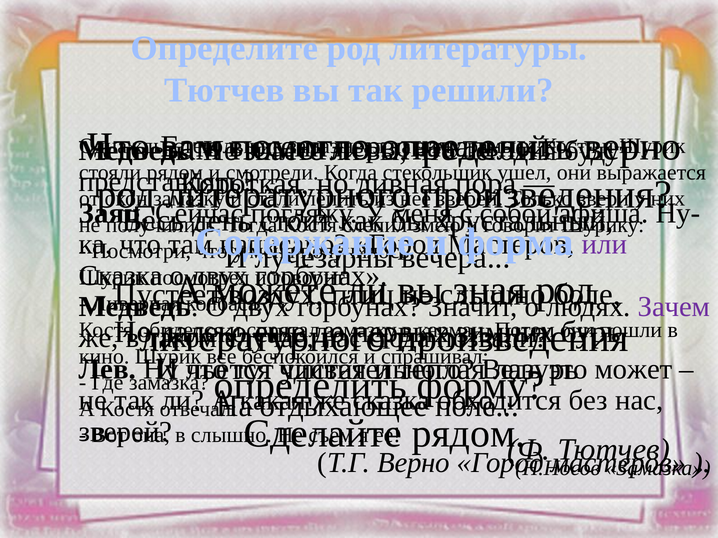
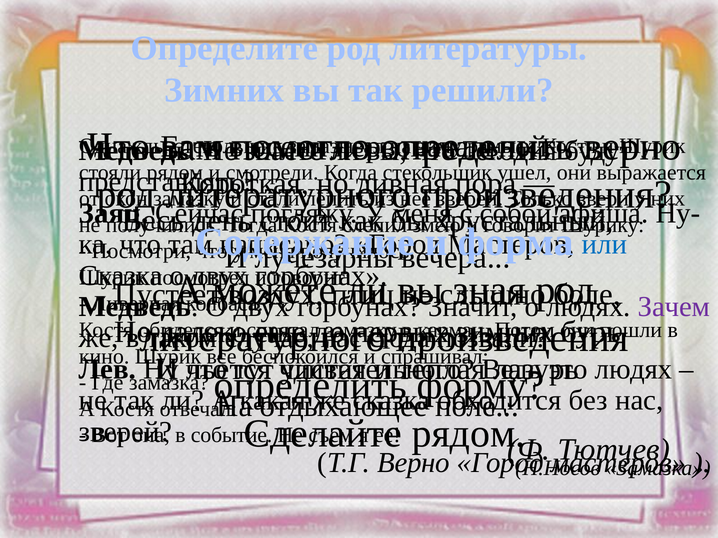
Тютчев: Тютчев -> Зимних (224, 90)
или colour: purple -> blue (604, 245)
может: может -> людях (634, 369)
в слышно: слышно -> событие (232, 436)
